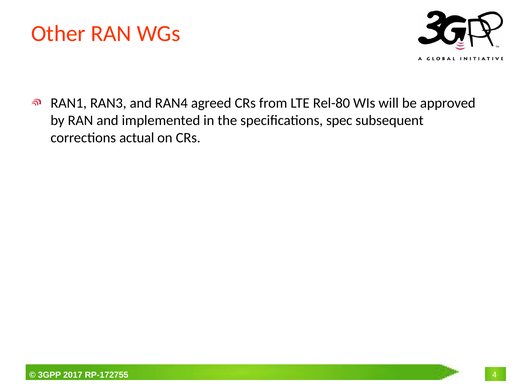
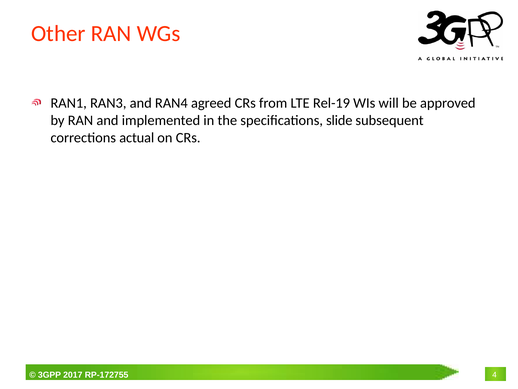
Rel-80: Rel-80 -> Rel-19 (331, 103)
spec: spec -> slide (339, 120)
